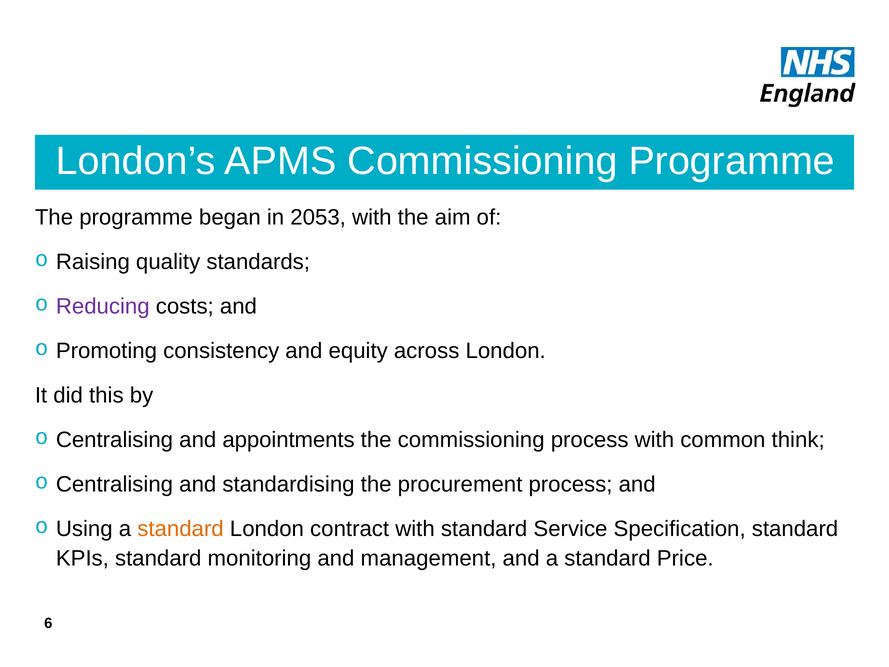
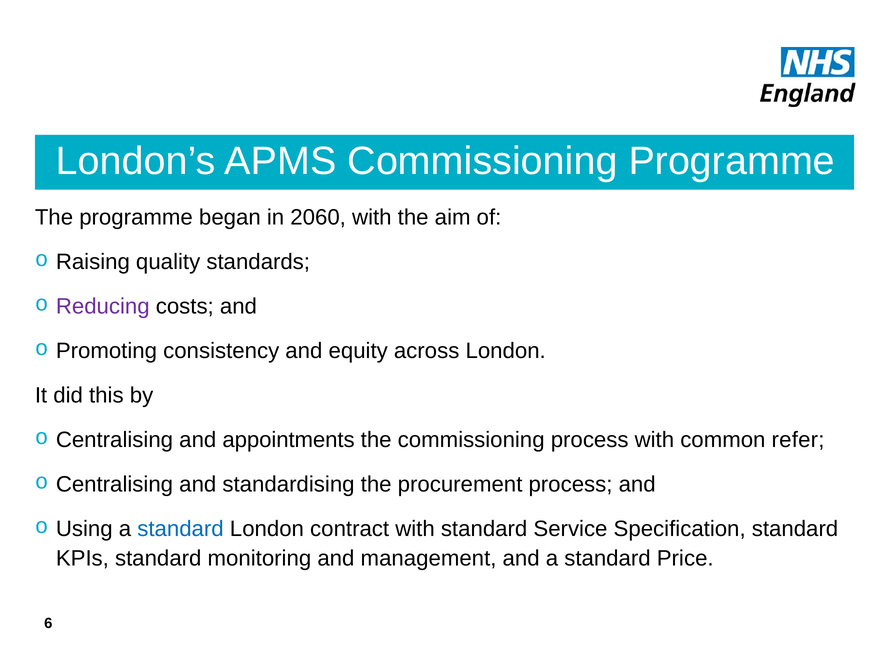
2053: 2053 -> 2060 (318, 217)
think: think -> refer (798, 440)
standard colour: orange -> blue (181, 529)
